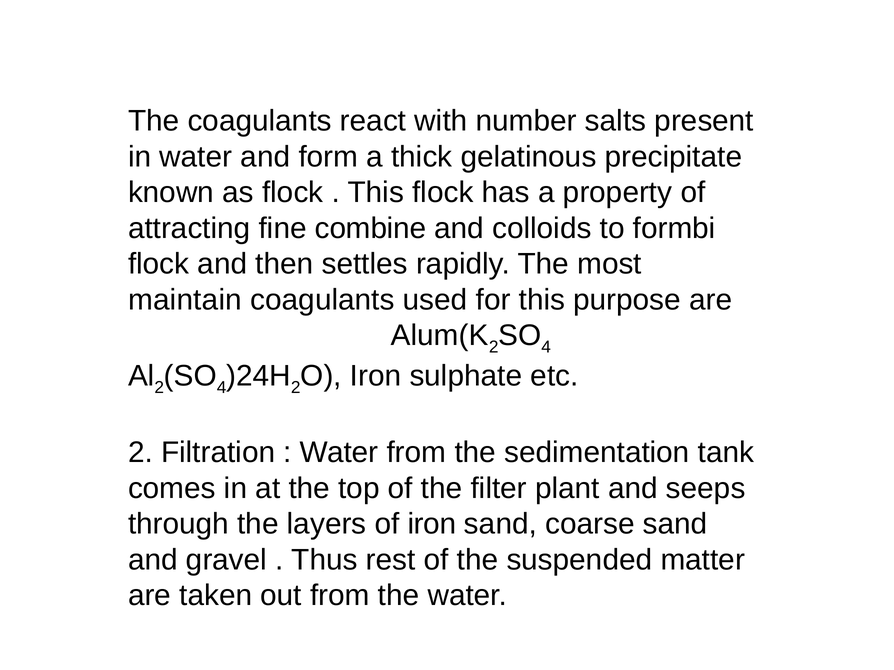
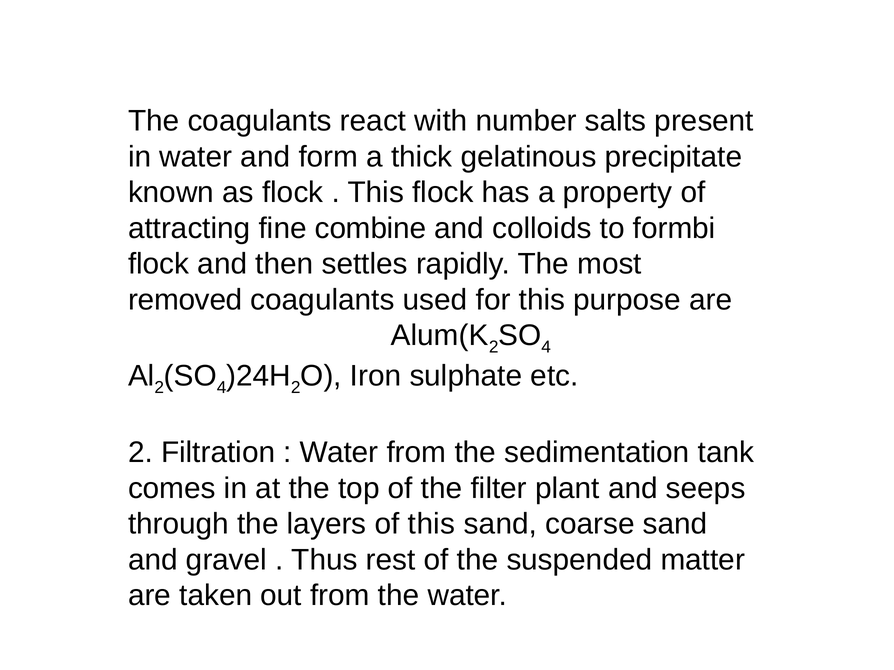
maintain: maintain -> removed (185, 300)
of iron: iron -> this (432, 524)
